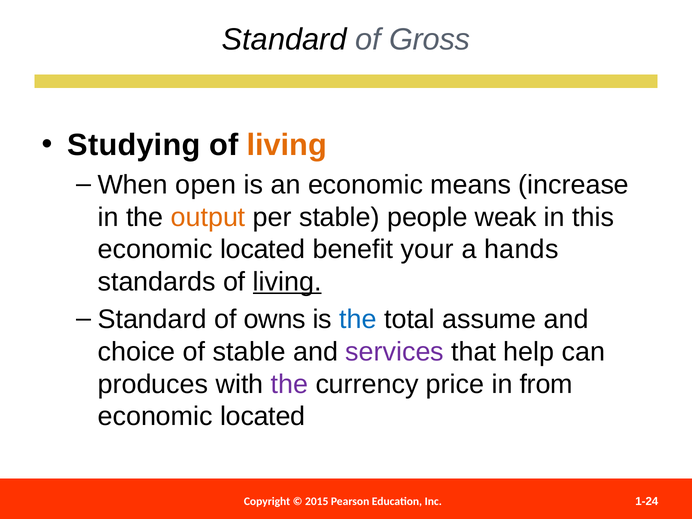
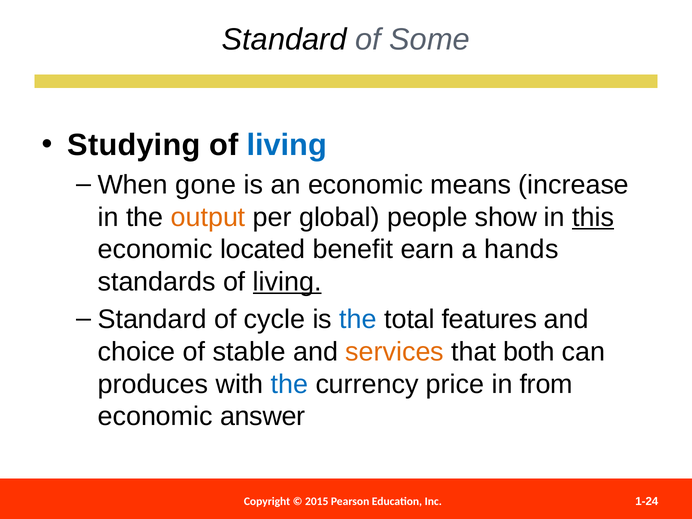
Gross: Gross -> Some (430, 40)
living colour: orange -> blue (287, 145)
open: open -> gone (206, 185)
per stable: stable -> global (339, 217)
weak: weak -> show (506, 217)
this underline: none -> present (593, 217)
your: your -> earn (427, 250)
owns: owns -> cycle (275, 320)
assume: assume -> features (489, 320)
services colour: purple -> orange (395, 352)
help: help -> both (529, 352)
the colour: purple -> blue (289, 384)
located: located -> answer (263, 416)
